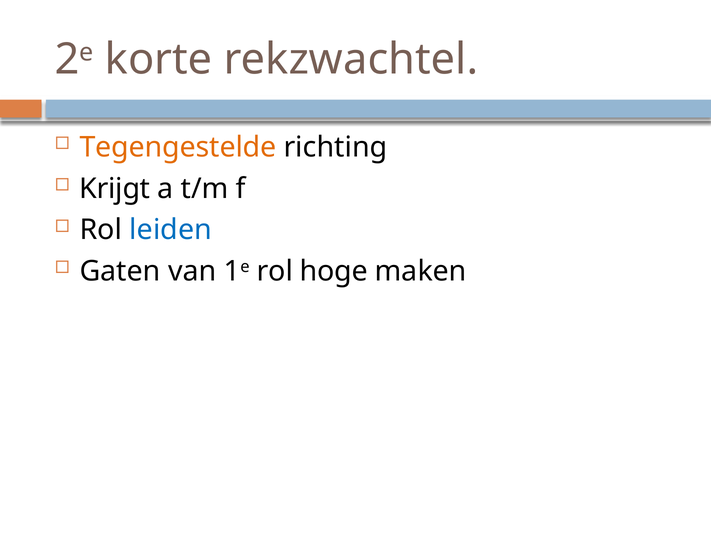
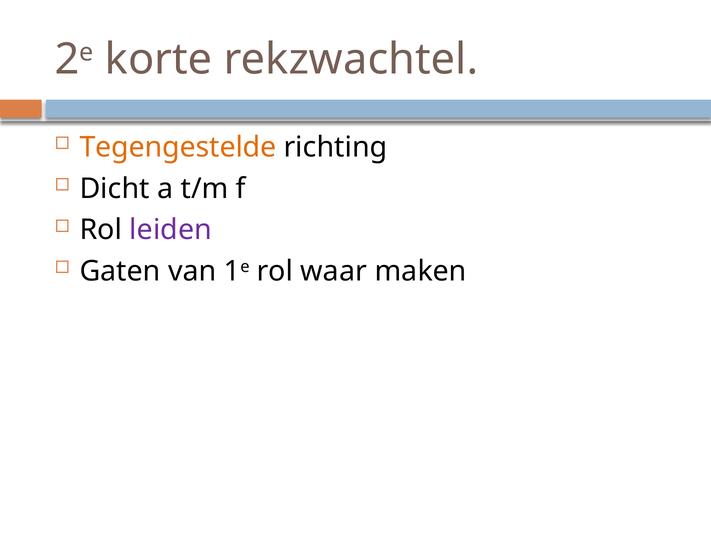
Krijgt: Krijgt -> Dicht (115, 188)
leiden colour: blue -> purple (171, 230)
hoge: hoge -> waar (334, 271)
